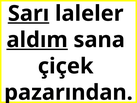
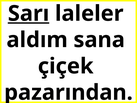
aldım underline: present -> none (37, 40)
